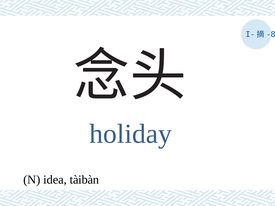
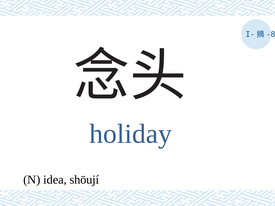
tàibàn: tàibàn -> shōují (84, 180)
